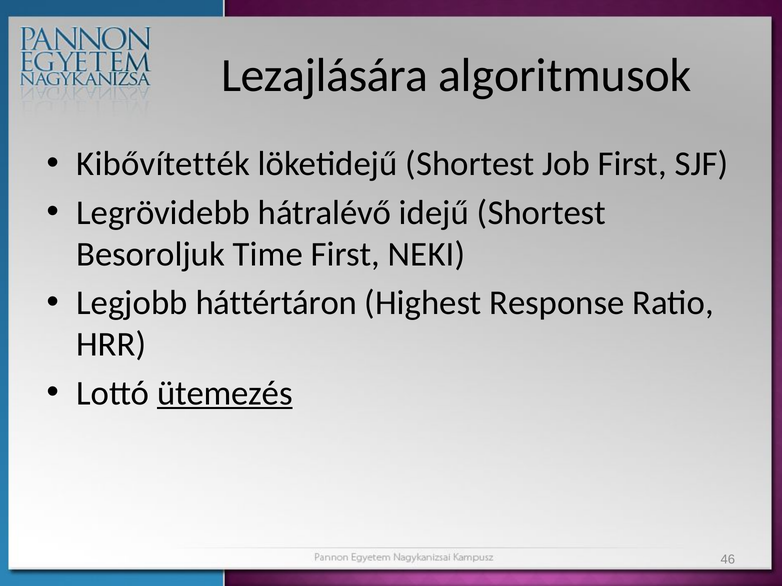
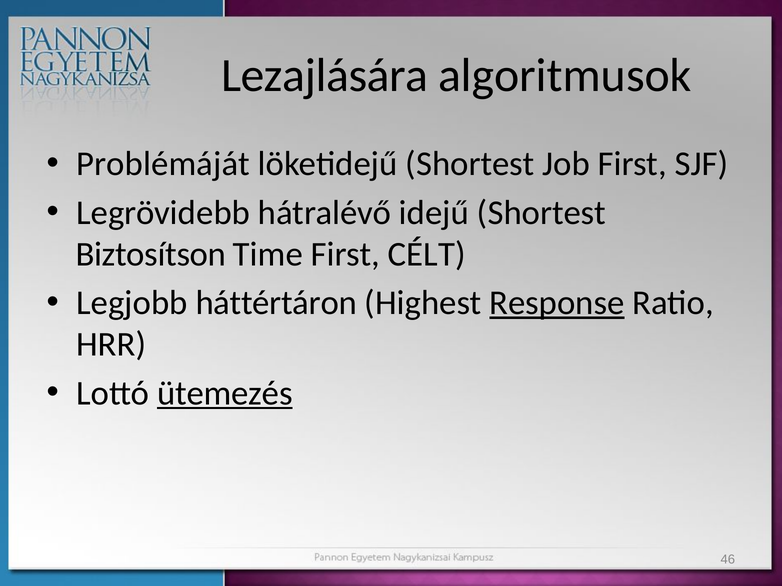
Kibővítették: Kibővítették -> Problémáját (163, 164)
Besoroljuk: Besoroljuk -> Biztosítson (151, 254)
NEKI: NEKI -> CÉLT (427, 254)
Response underline: none -> present (557, 303)
